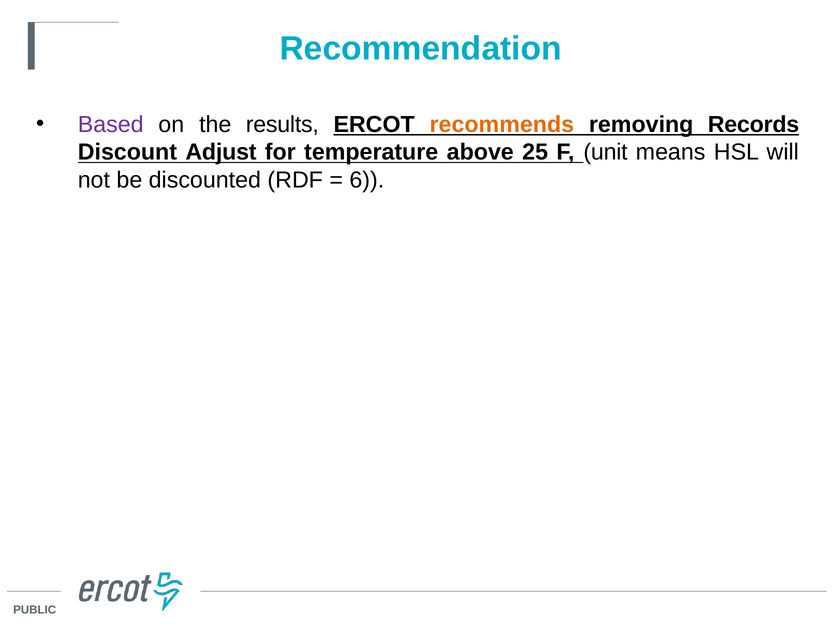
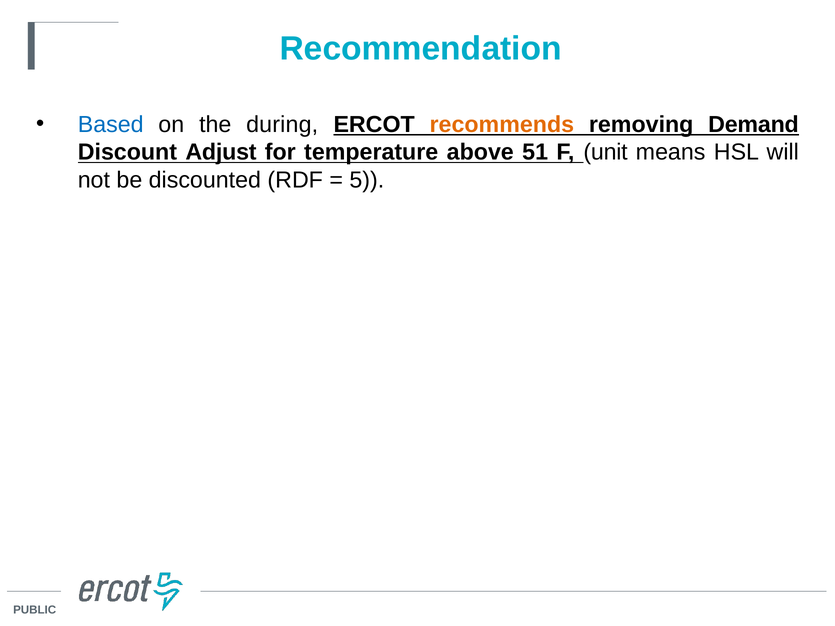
Based colour: purple -> blue (111, 125)
results: results -> during (282, 125)
Records: Records -> Demand (753, 125)
25: 25 -> 51 (535, 152)
6: 6 -> 5 (367, 180)
